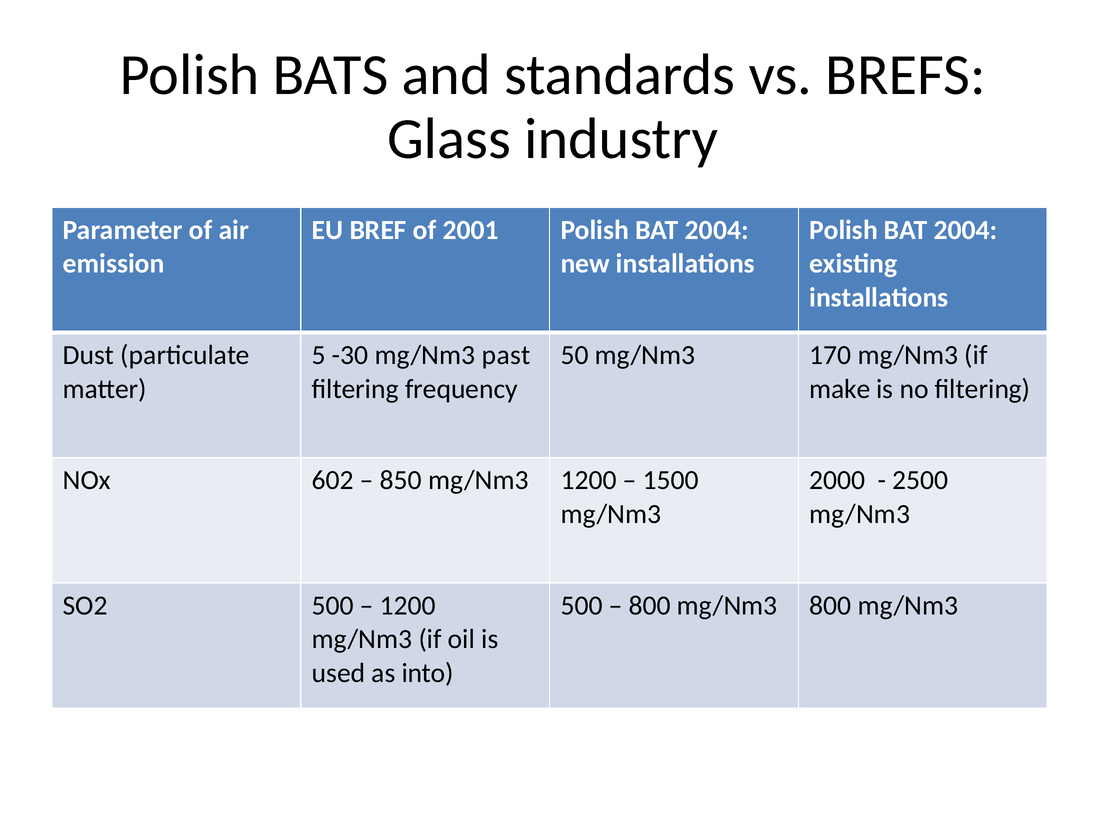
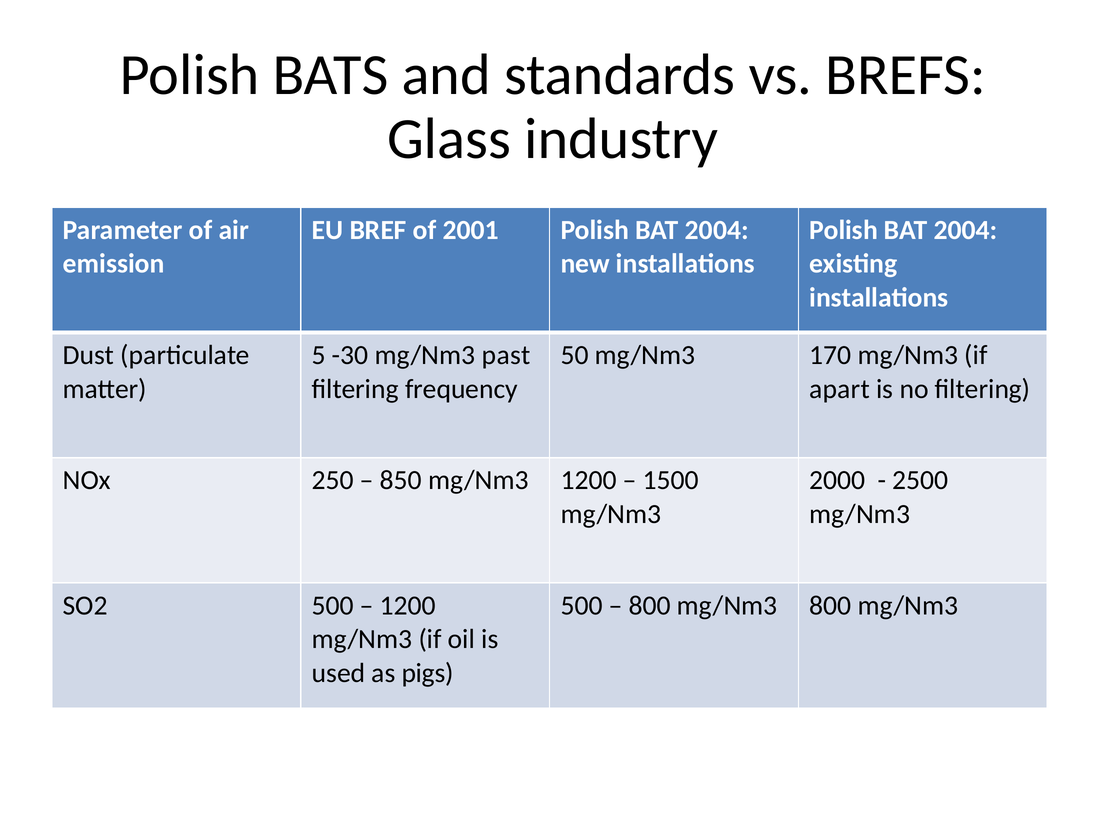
make: make -> apart (840, 389)
602: 602 -> 250 (333, 481)
into: into -> pigs (428, 673)
